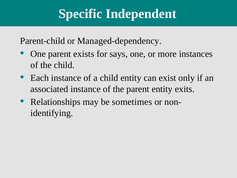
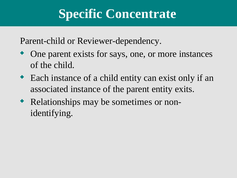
Independent: Independent -> Concentrate (141, 14)
Managed-dependency: Managed-dependency -> Reviewer-dependency (119, 41)
